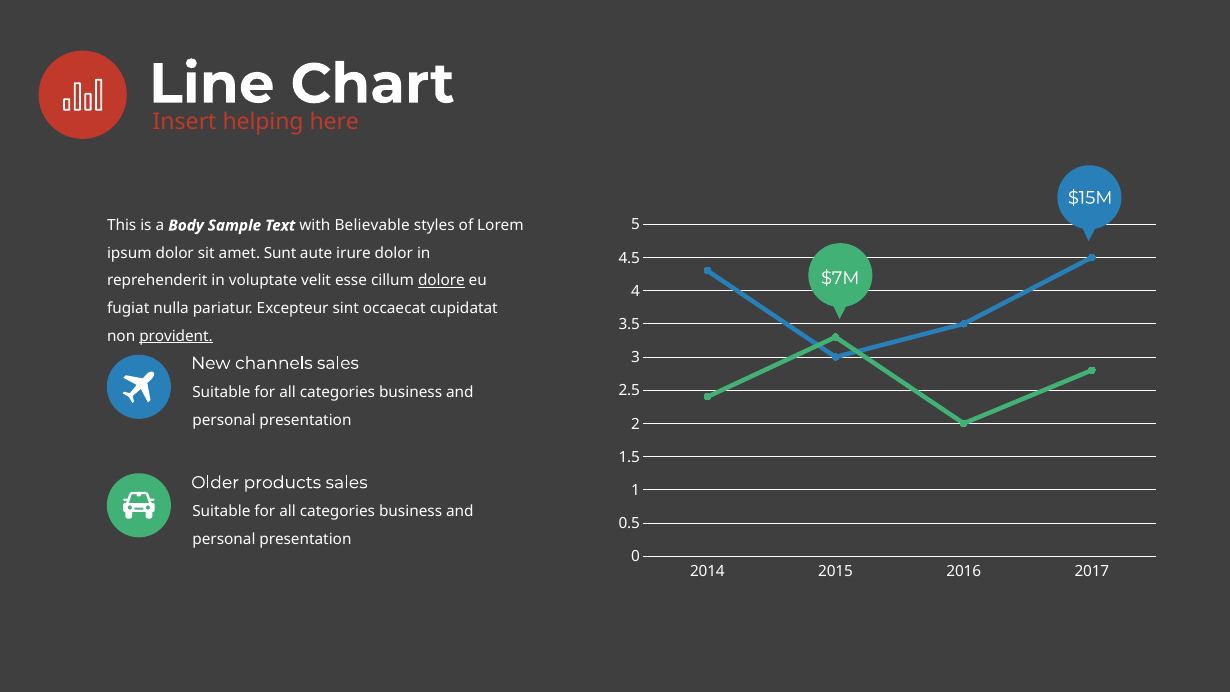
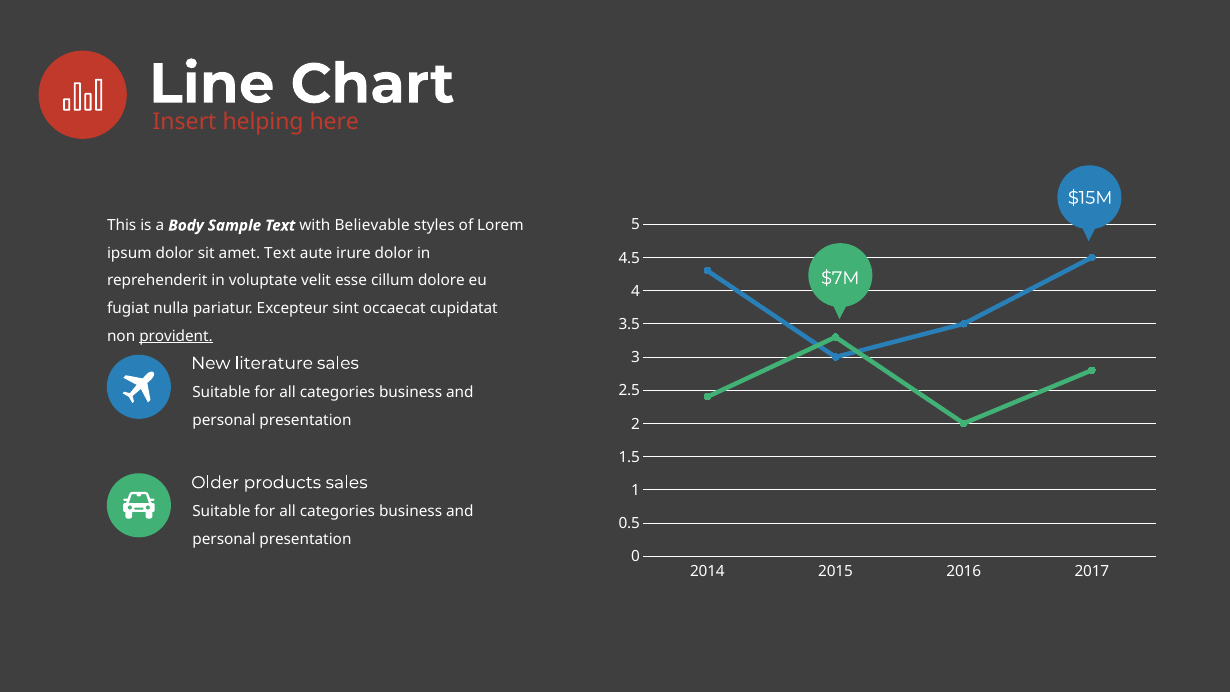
amet Sunt: Sunt -> Text (280, 253)
dolore underline: present -> none (441, 281)
channels: channels -> literature (274, 363)
